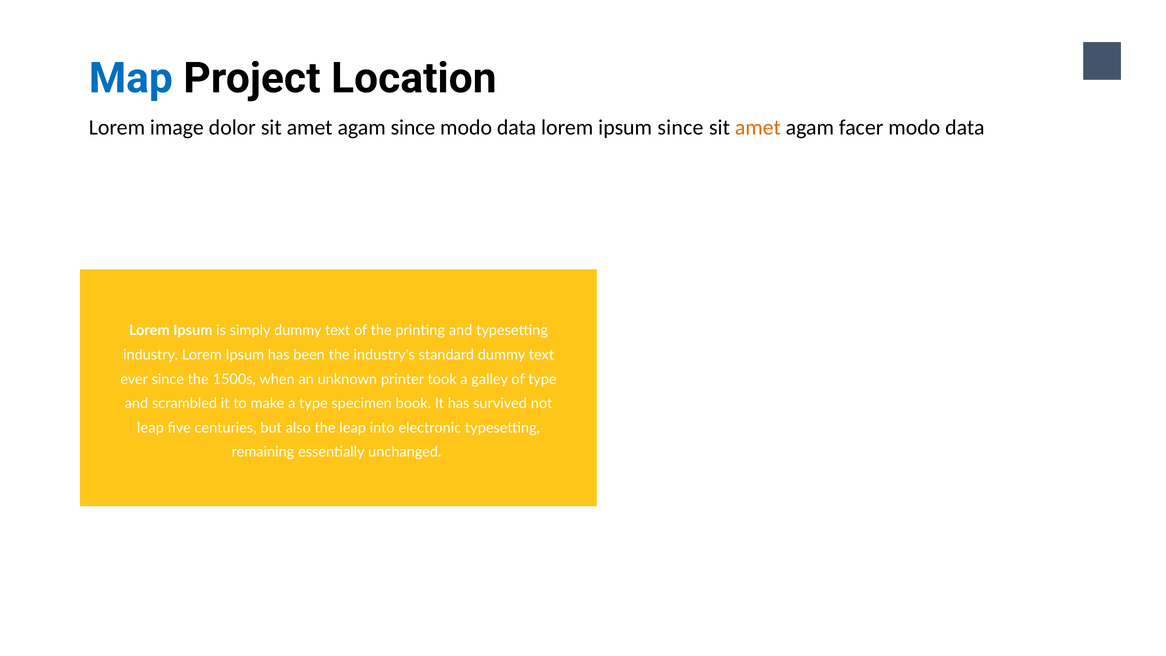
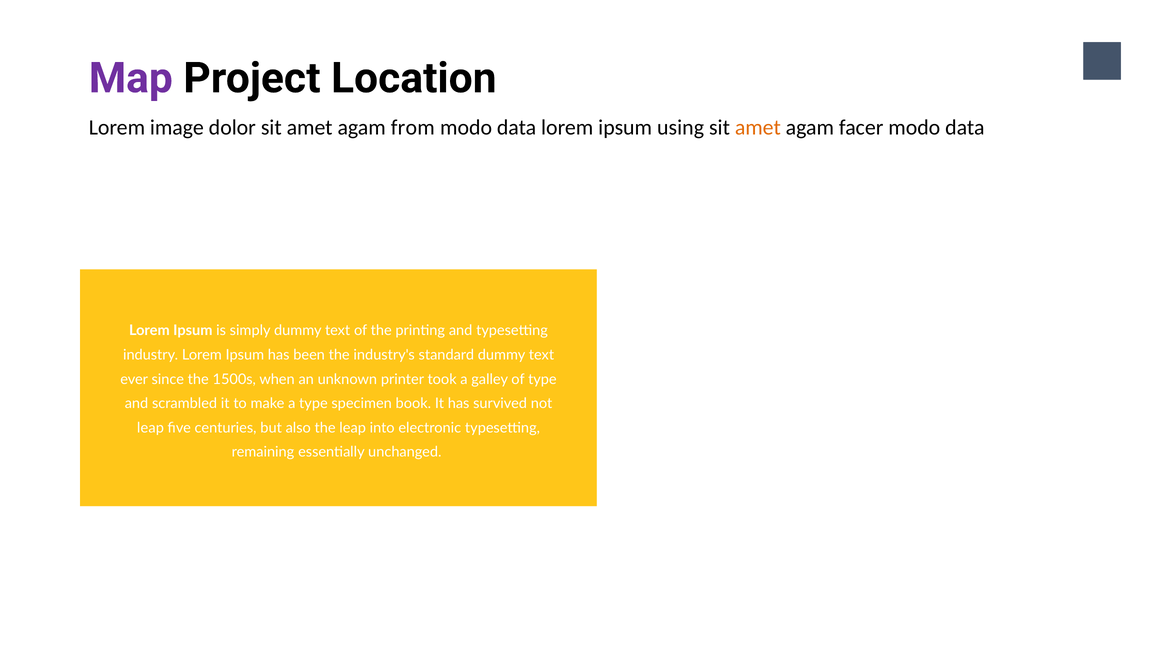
Map colour: blue -> purple (131, 78)
agam since: since -> from (413, 128)
ipsum since: since -> using (681, 128)
